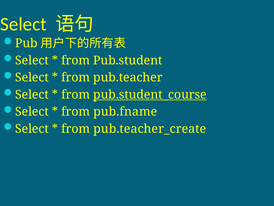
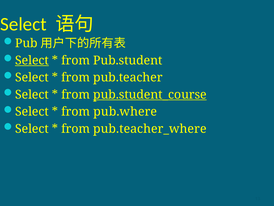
Select underline: none -> present (32, 60)
pub.fname: pub.fname -> pub.where (125, 111)
pub.teacher_create: pub.teacher_create -> pub.teacher_where (150, 129)
